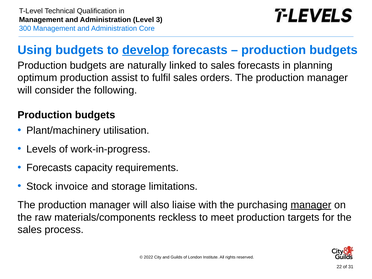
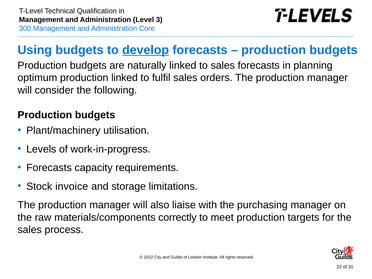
production assist: assist -> linked (125, 78)
manager underline: present -> none (311, 205)
reckless: reckless -> correctly (177, 217)
